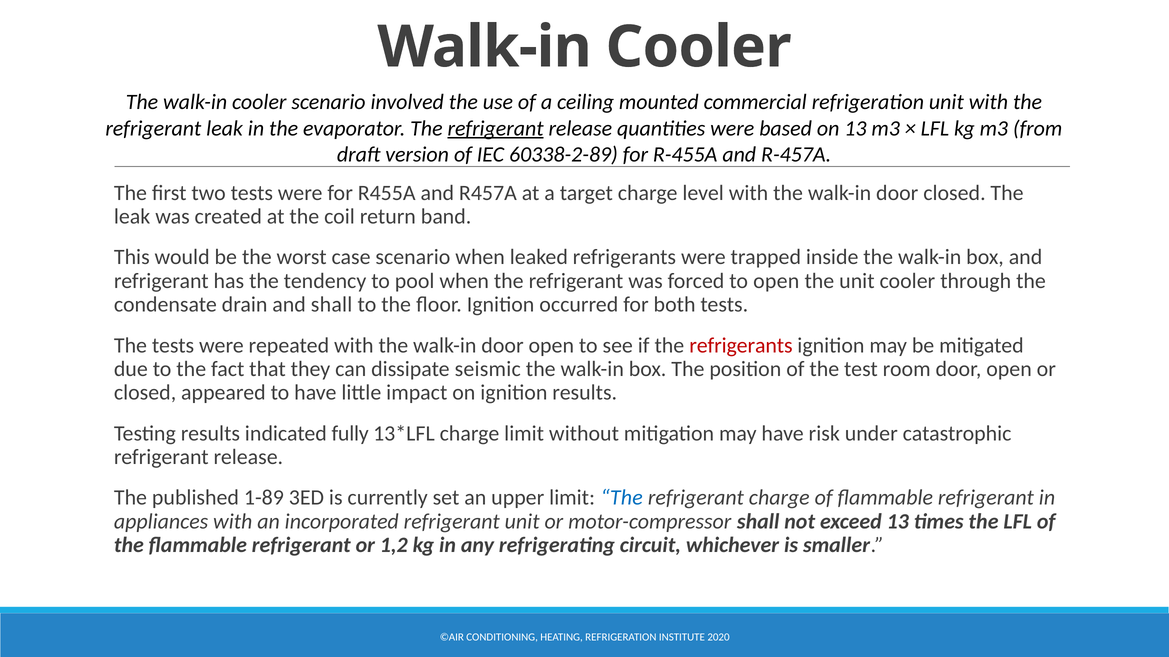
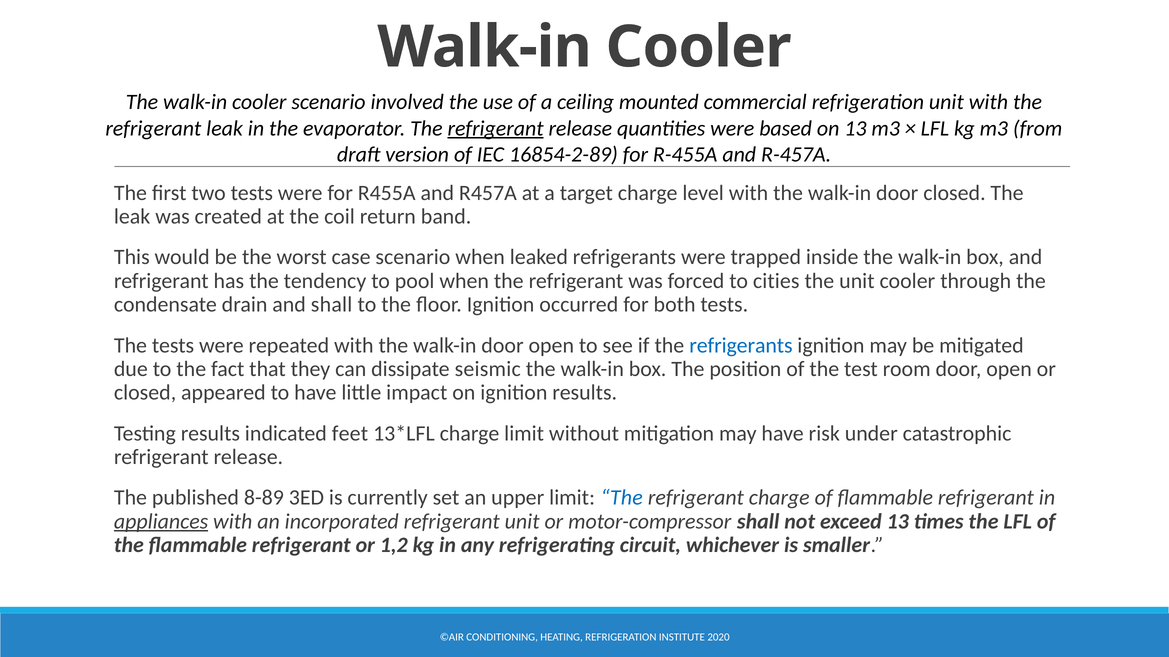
60338-2-89: 60338-2-89 -> 16854-2-89 (563, 155)
to open: open -> cities (776, 281)
refrigerants colour: red -> blue (741, 346)
fully: fully -> feet (350, 434)
1-89: 1-89 -> 8-89 (264, 498)
appliances underline: none -> present (161, 522)
